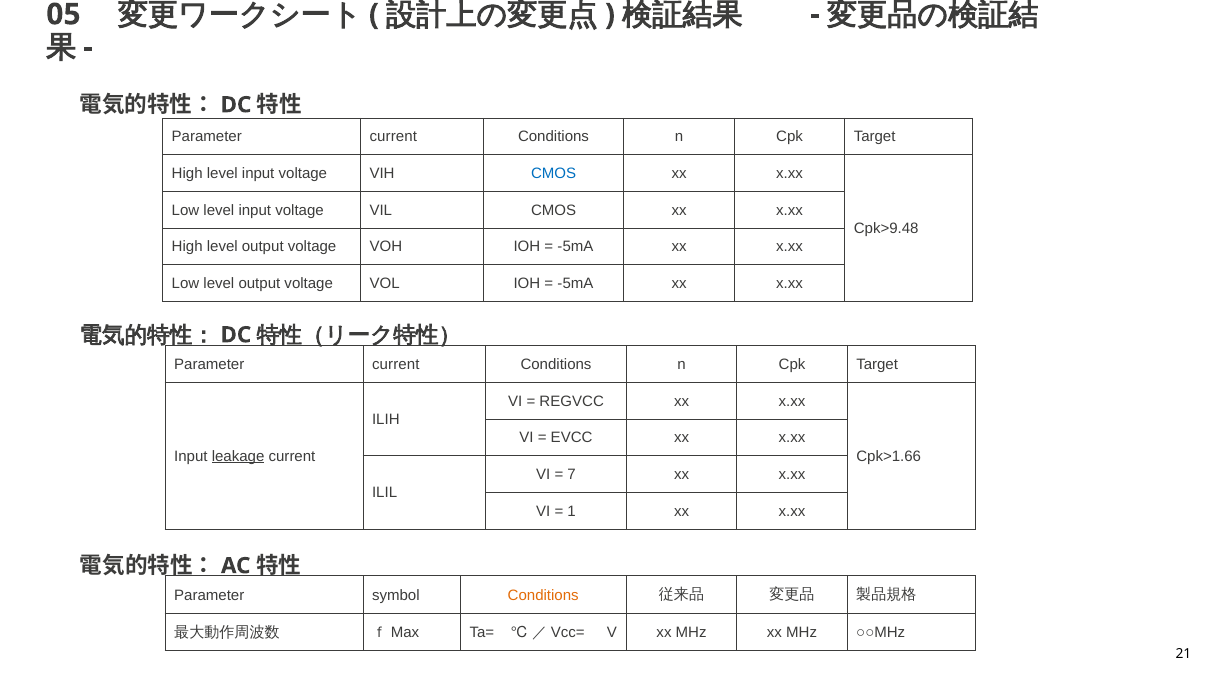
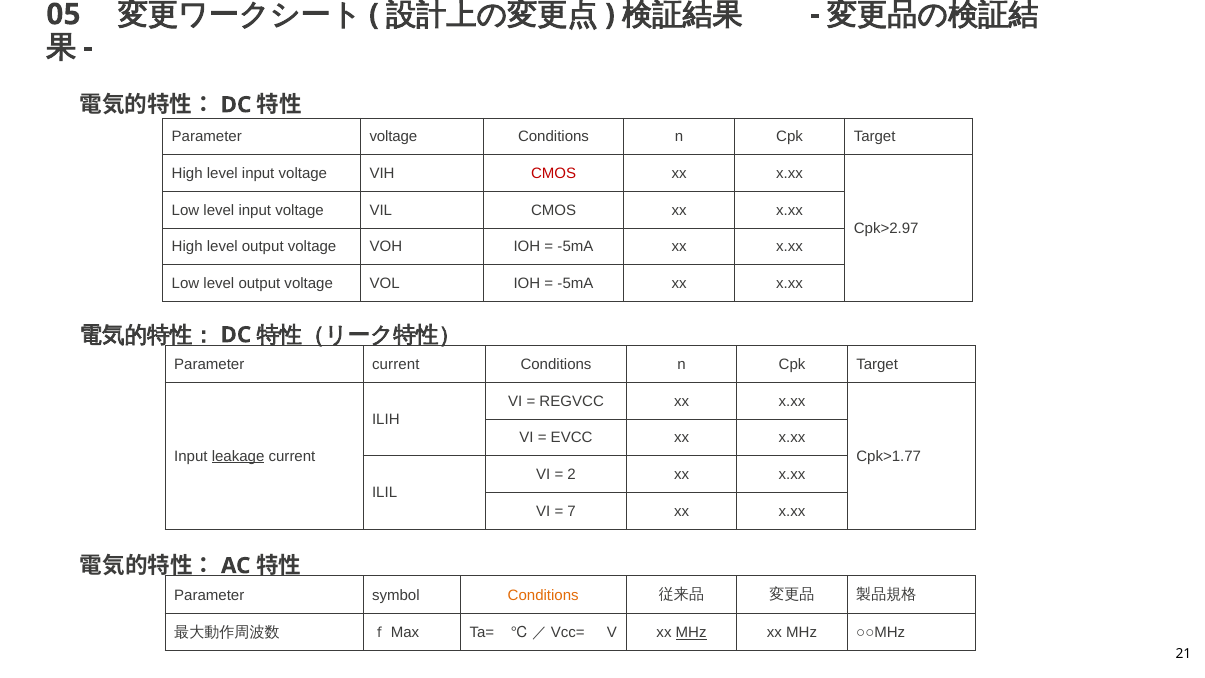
current: current -> voltage (393, 137)
CMOS colour: blue -> red (554, 174)
Cpk>9.48: Cpk>9.48 -> Cpk>2.97 (886, 229)
Cpk>1.66: Cpk>1.66 -> Cpk>1.77 (889, 456)
7: 7 -> 2 (572, 474)
1: 1 -> 7 (572, 511)
MHz underline: none -> present (691, 632)
